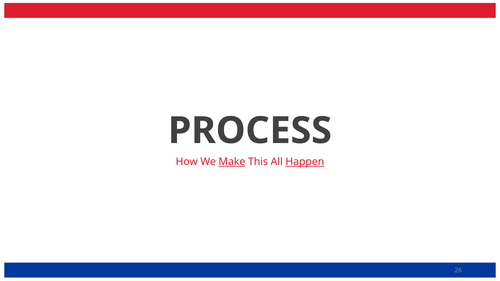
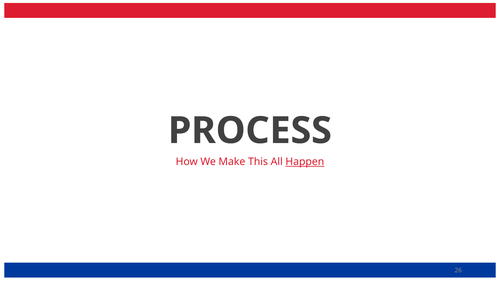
Make underline: present -> none (232, 162)
